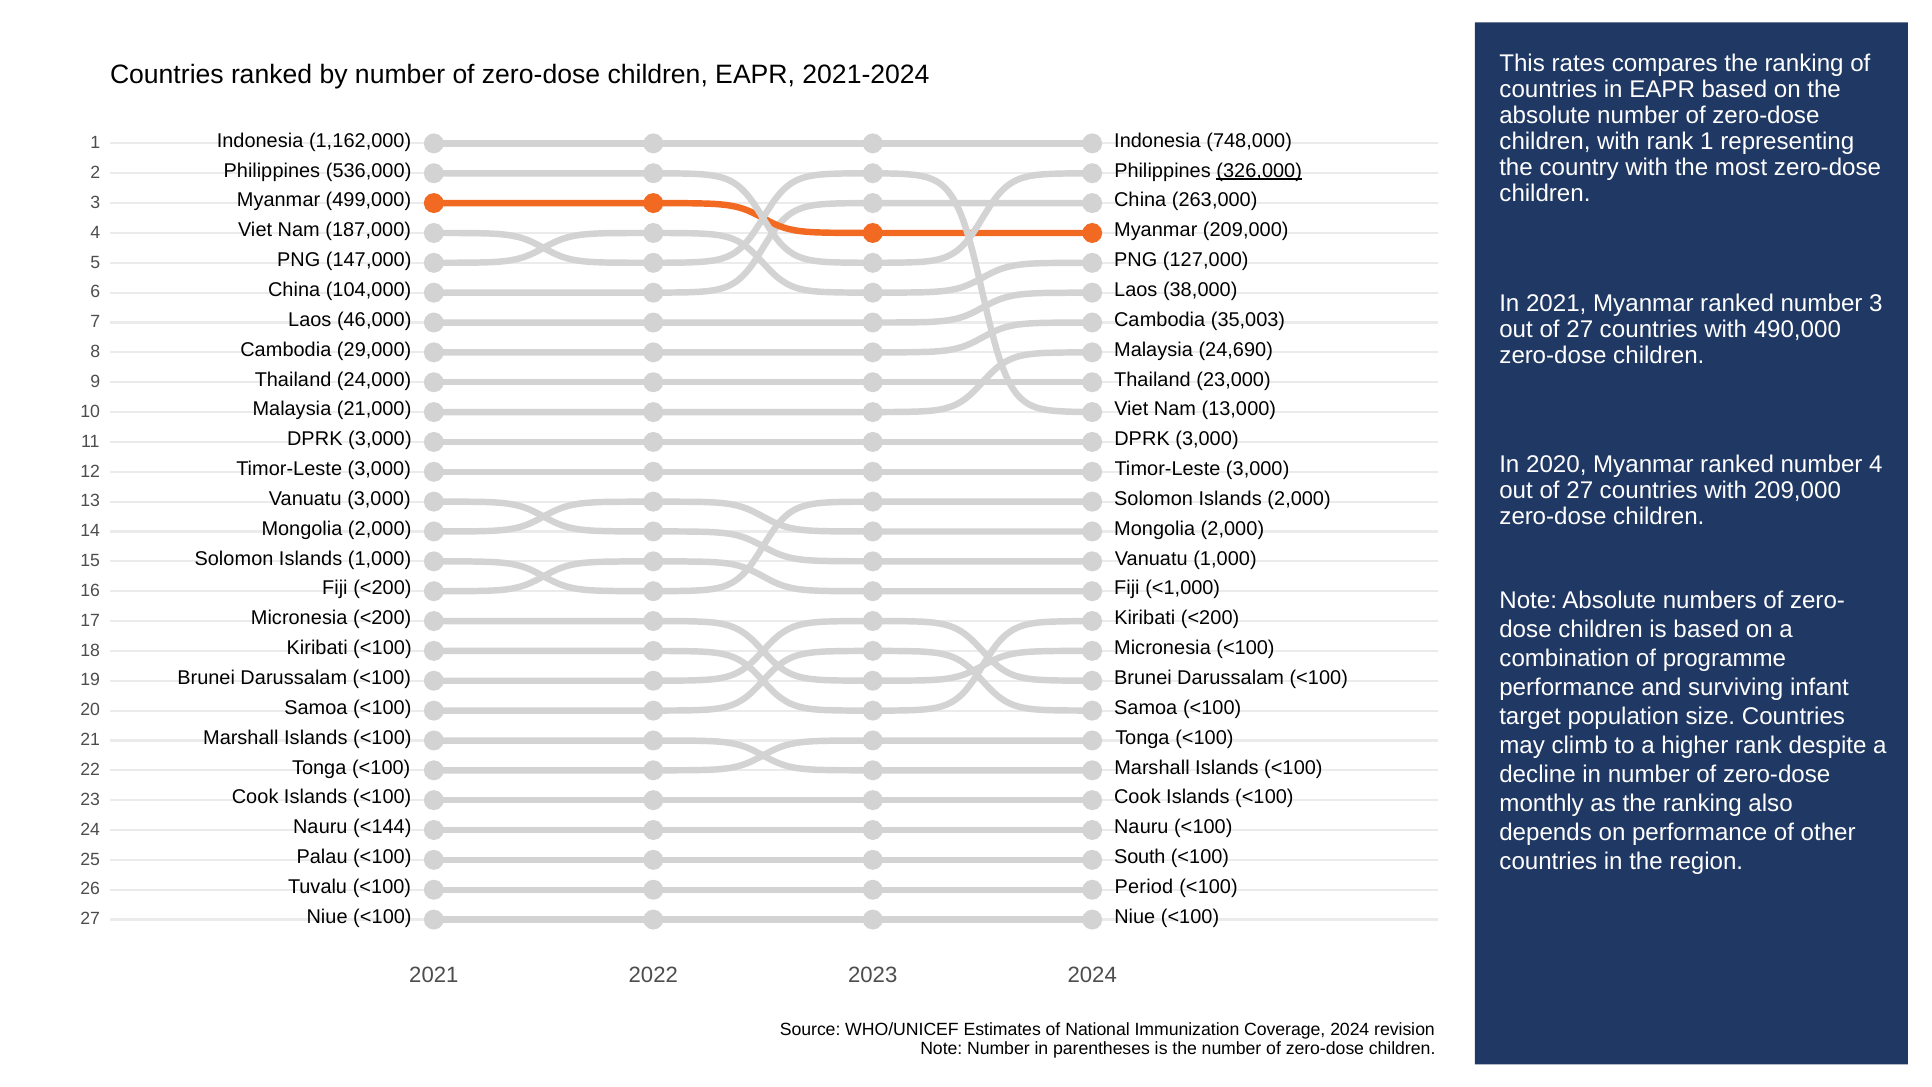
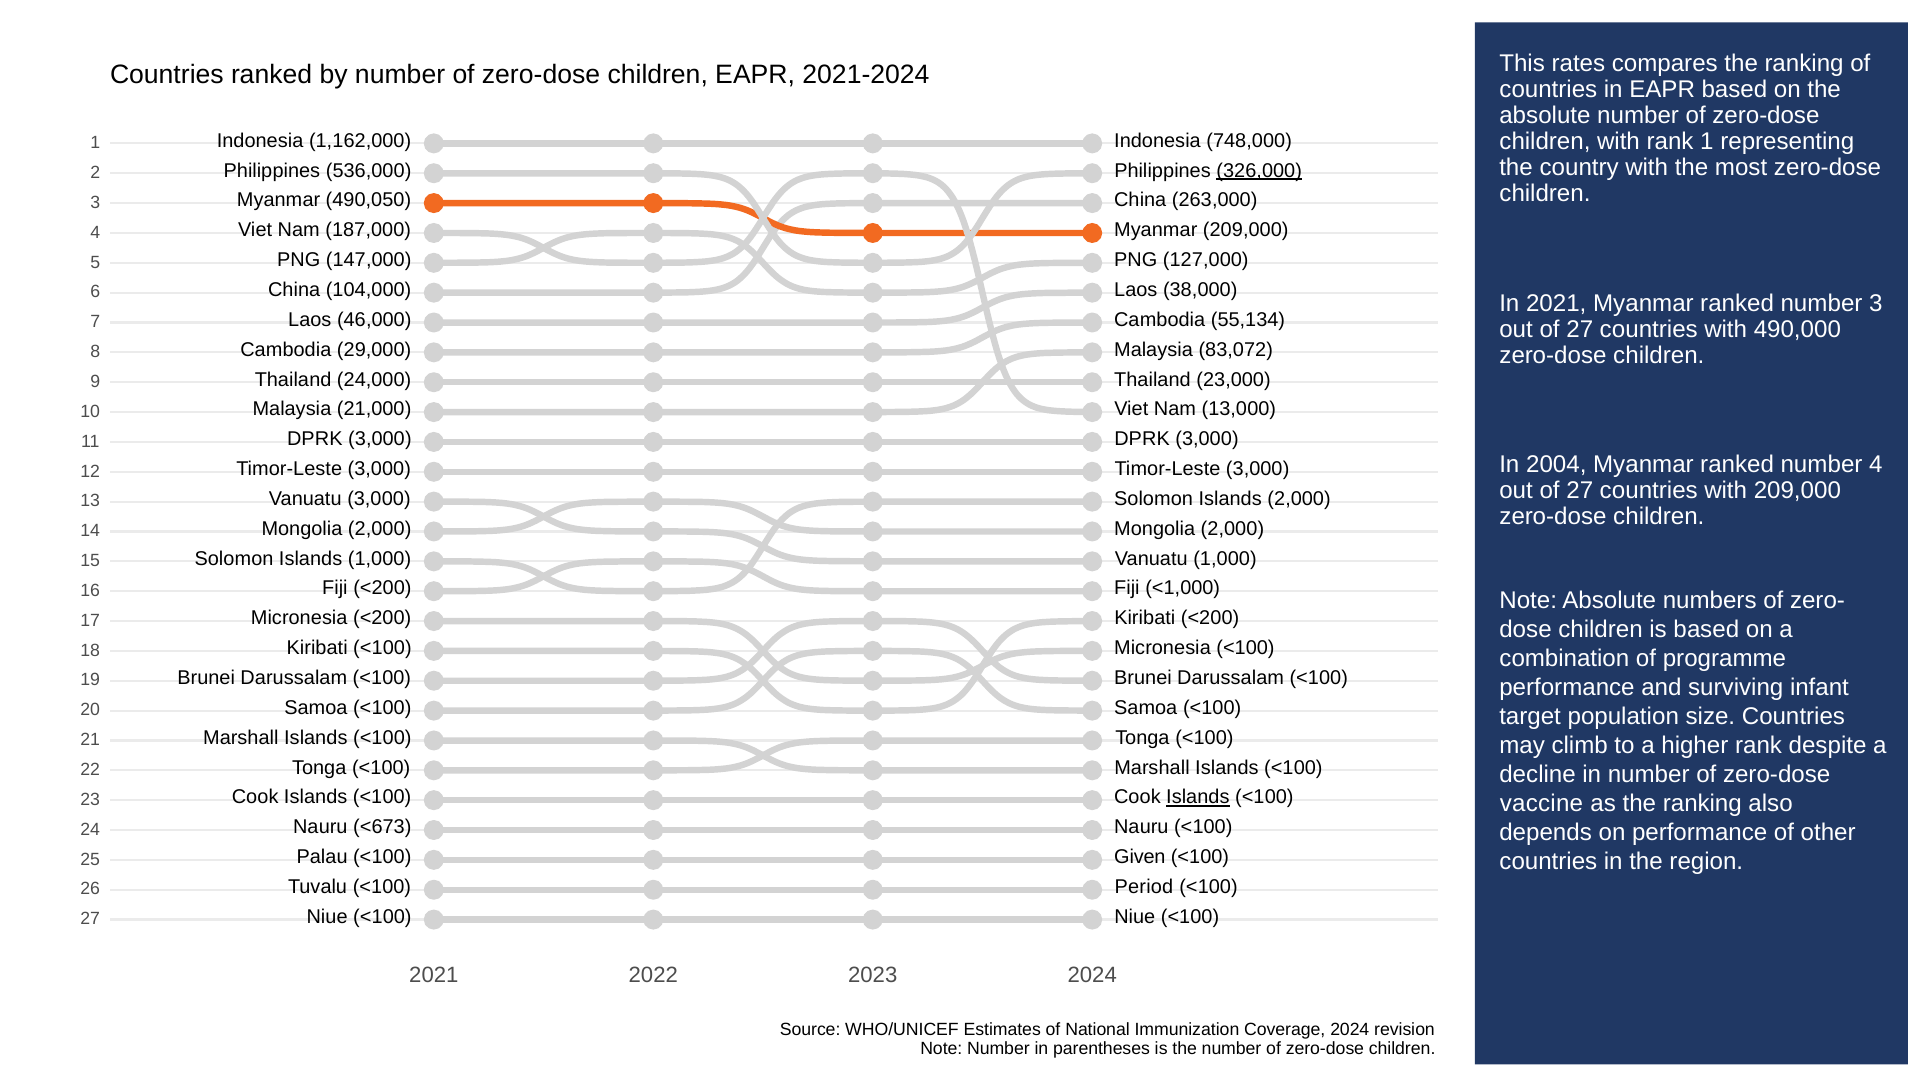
499,000: 499,000 -> 490,050 (368, 200)
35,003: 35,003 -> 55,134 (1248, 320)
24,690: 24,690 -> 83,072 (1236, 349)
2020: 2020 -> 2004 (1556, 464)
Islands underline: none -> present (1198, 797)
monthly: monthly -> vaccine (1542, 803)
<144: <144 -> <673 (382, 827)
South: South -> Given (1140, 857)
